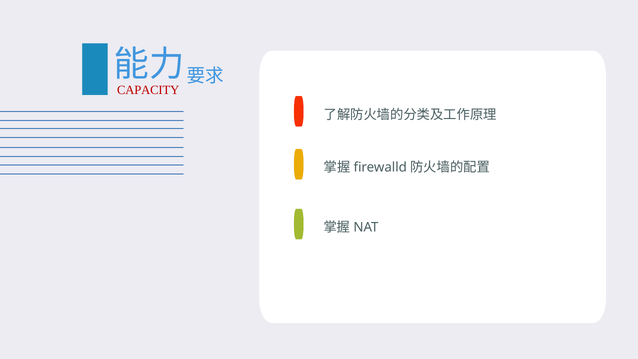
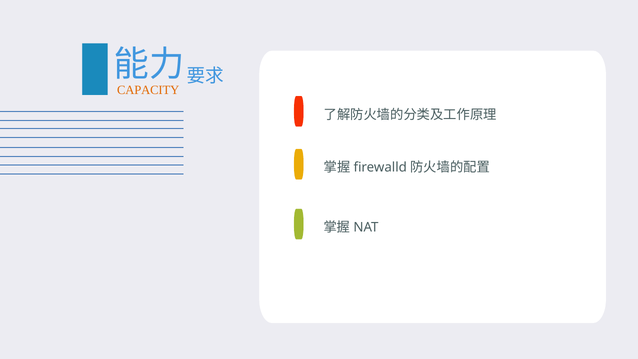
CAPACITY colour: red -> orange (148, 90)
